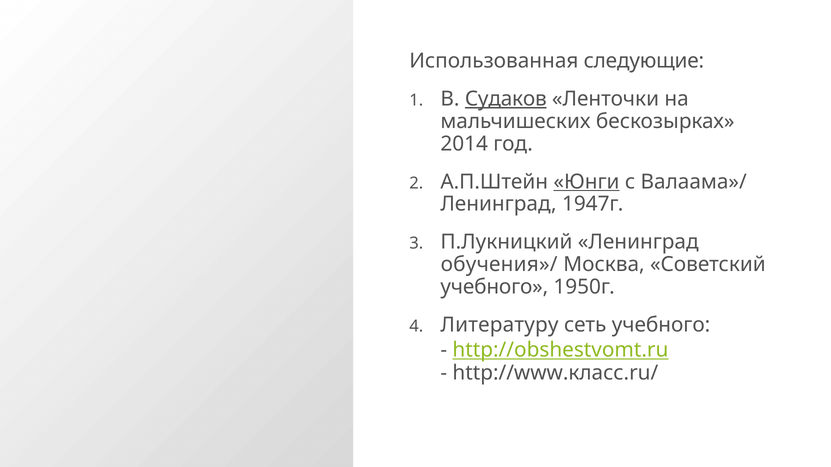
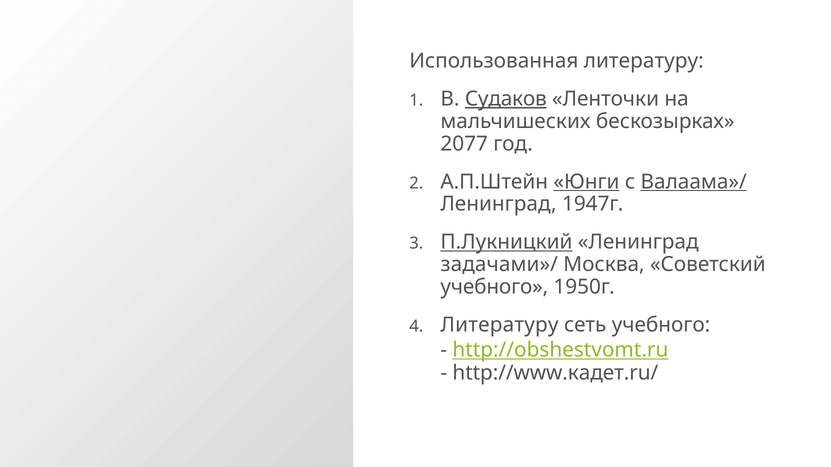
Использованная следующие: следующие -> литературу (644, 61)
2014: 2014 -> 2077 (464, 144)
Валаама»/ underline: none -> present (694, 182)
П.Лукницкий underline: none -> present (506, 242)
обучения»/: обучения»/ -> задачами»/ (499, 265)
http://www.класс.ru/: http://www.класс.ru/ -> http://www.кадет.ru/ (555, 373)
